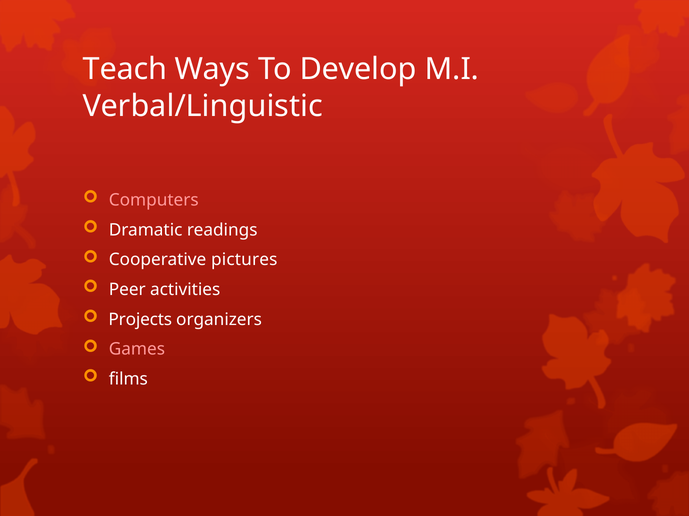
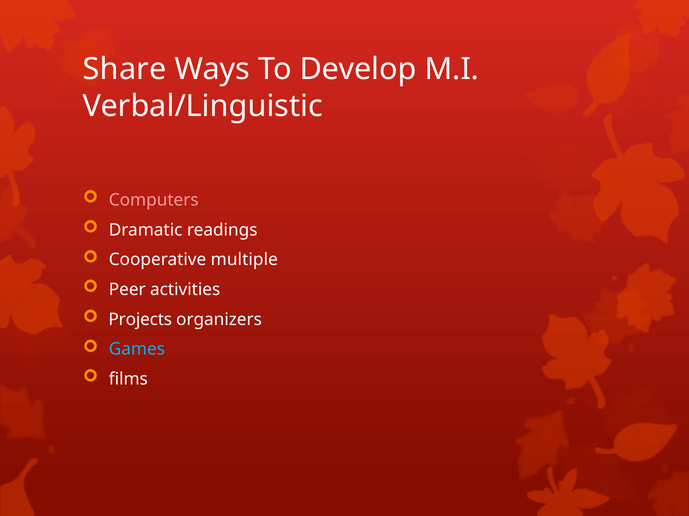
Teach: Teach -> Share (125, 69)
pictures: pictures -> multiple (244, 260)
Games colour: pink -> light blue (137, 350)
